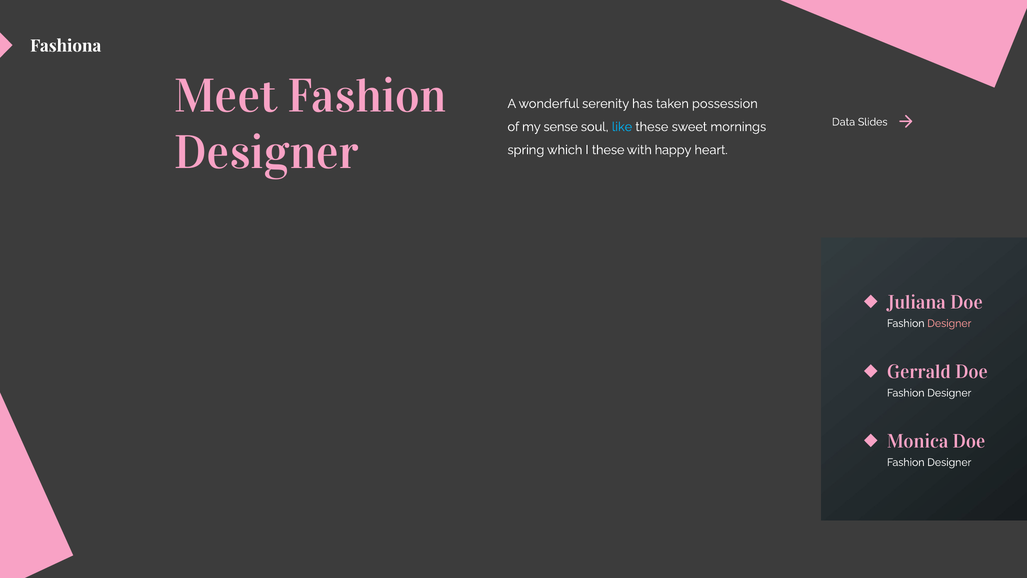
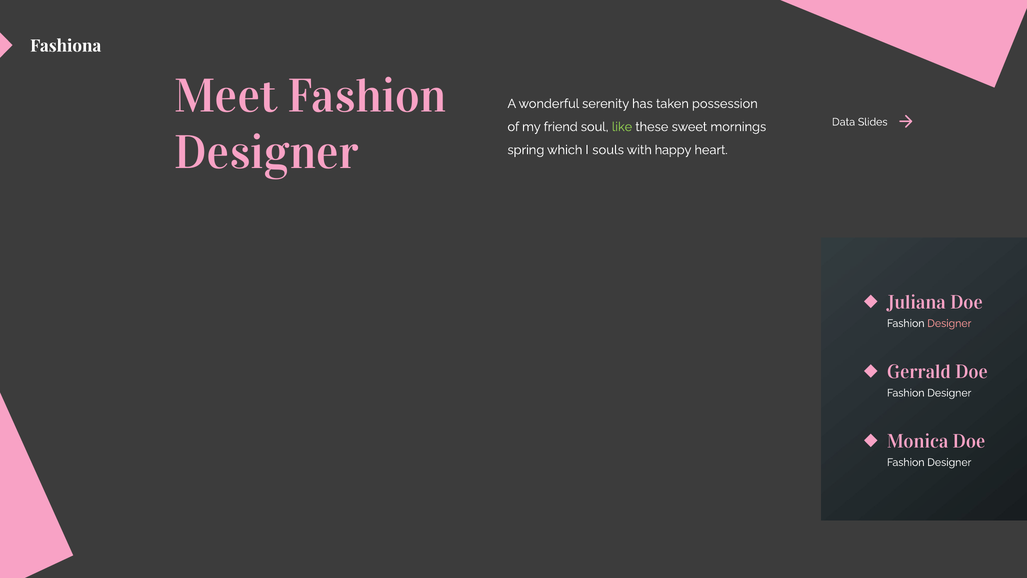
sense: sense -> friend (561, 127)
like colour: light blue -> light green (622, 127)
I these: these -> souls (608, 150)
